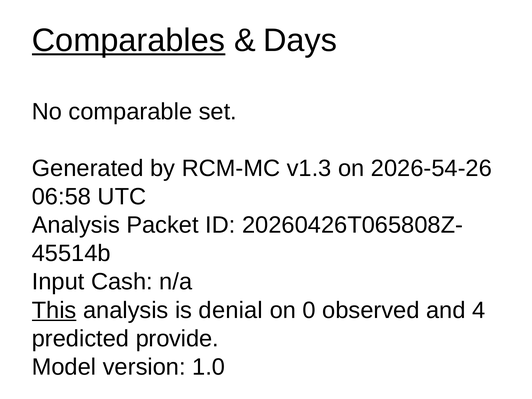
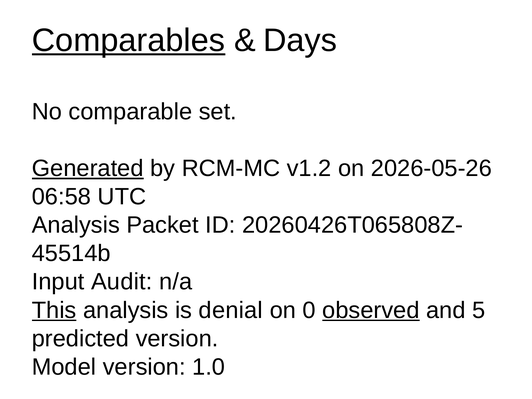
Generated underline: none -> present (88, 168)
v1.3: v1.3 -> v1.2 (309, 168)
2026-54-26: 2026-54-26 -> 2026-05-26 (431, 168)
Cash: Cash -> Audit (122, 282)
observed underline: none -> present (371, 310)
4: 4 -> 5 (479, 310)
predicted provide: provide -> version (177, 339)
